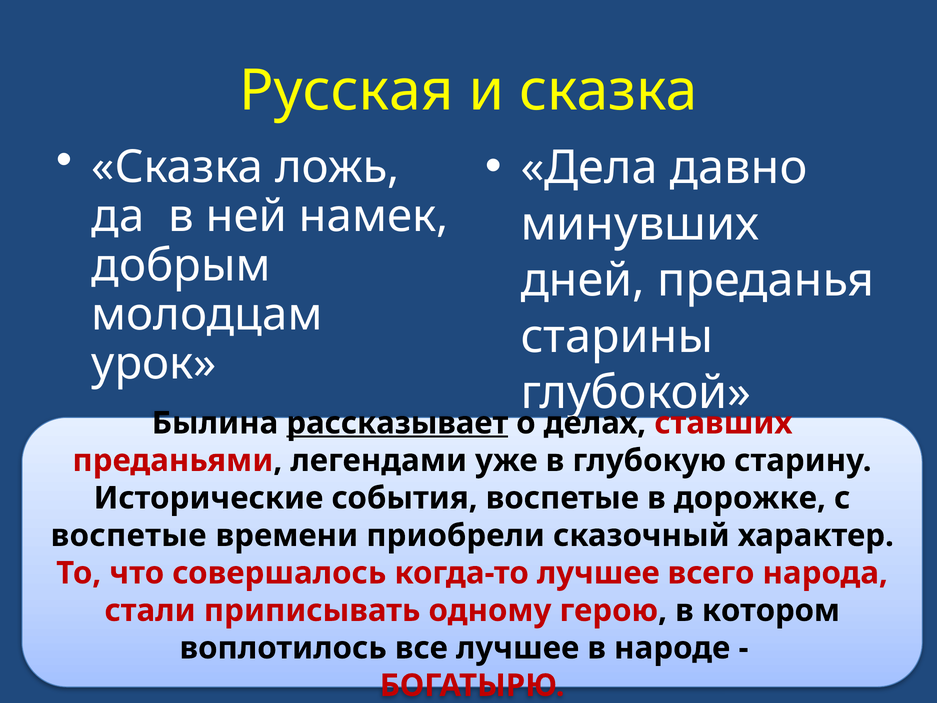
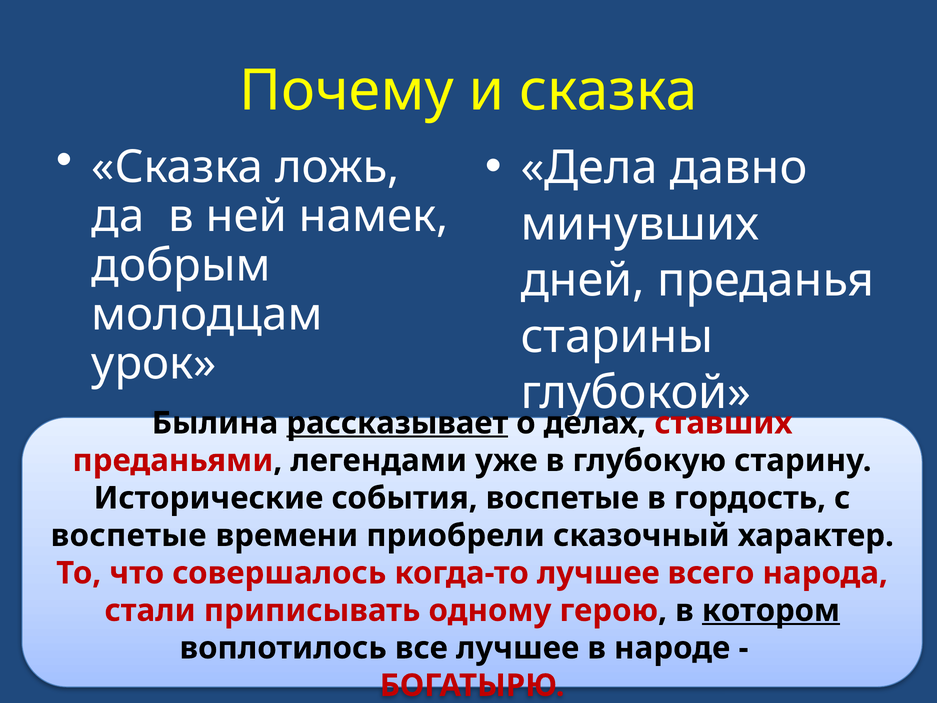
Русская: Русская -> Почему (346, 91)
дорожке: дорожке -> гордость (750, 498)
котором underline: none -> present (771, 610)
